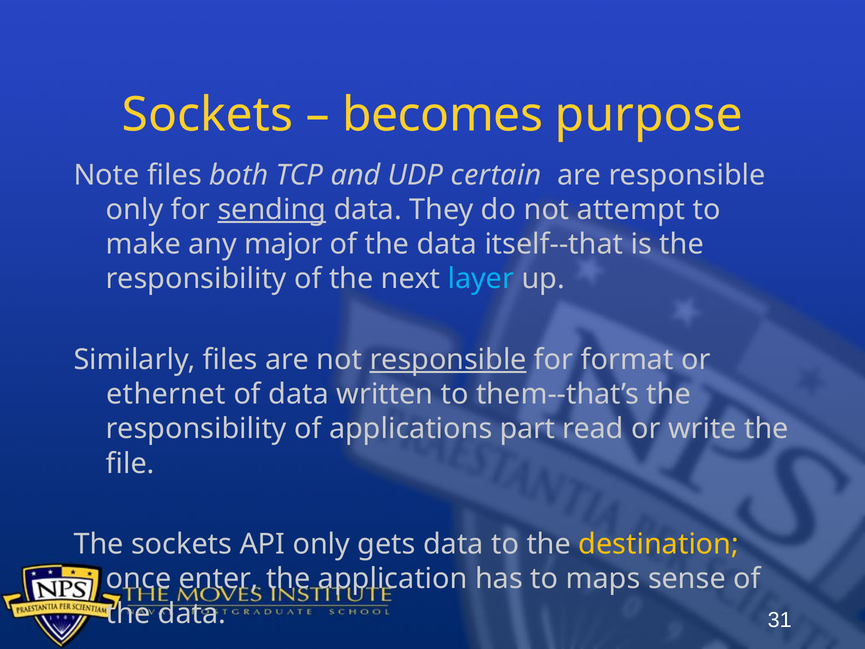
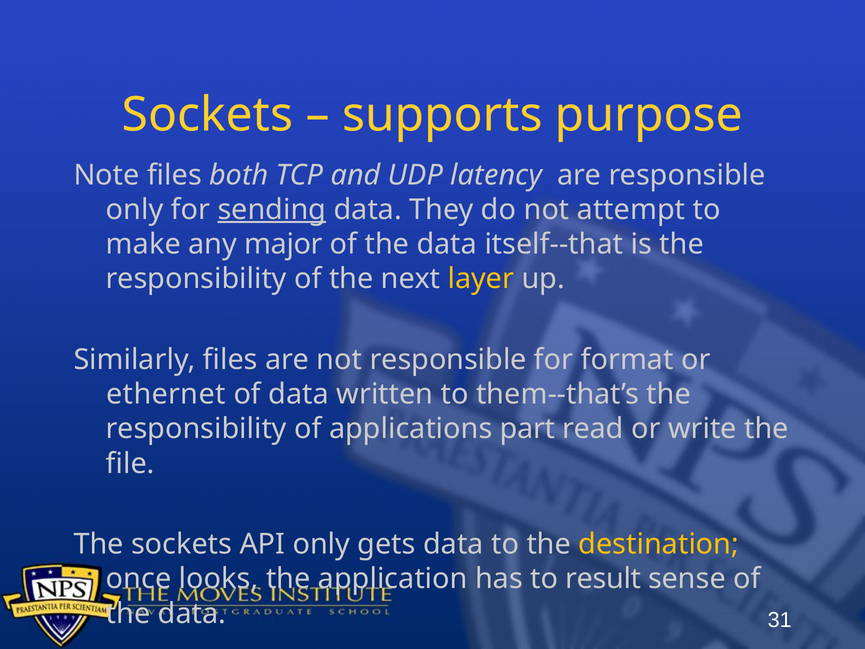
becomes: becomes -> supports (442, 115)
certain: certain -> latency (496, 175)
layer colour: light blue -> yellow (481, 279)
responsible underline: present -> none (448, 360)
enter: enter -> looks (219, 579)
maps: maps -> result (603, 579)
